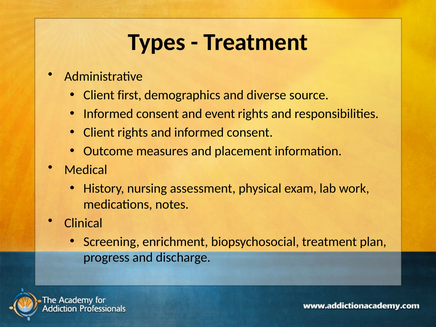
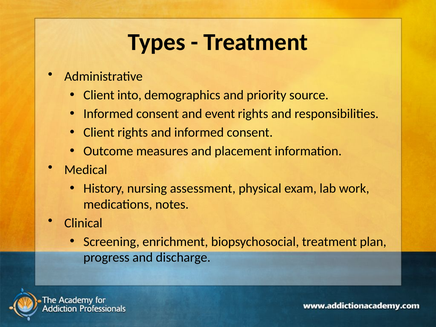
first: first -> into (129, 95)
diverse: diverse -> priority (266, 95)
